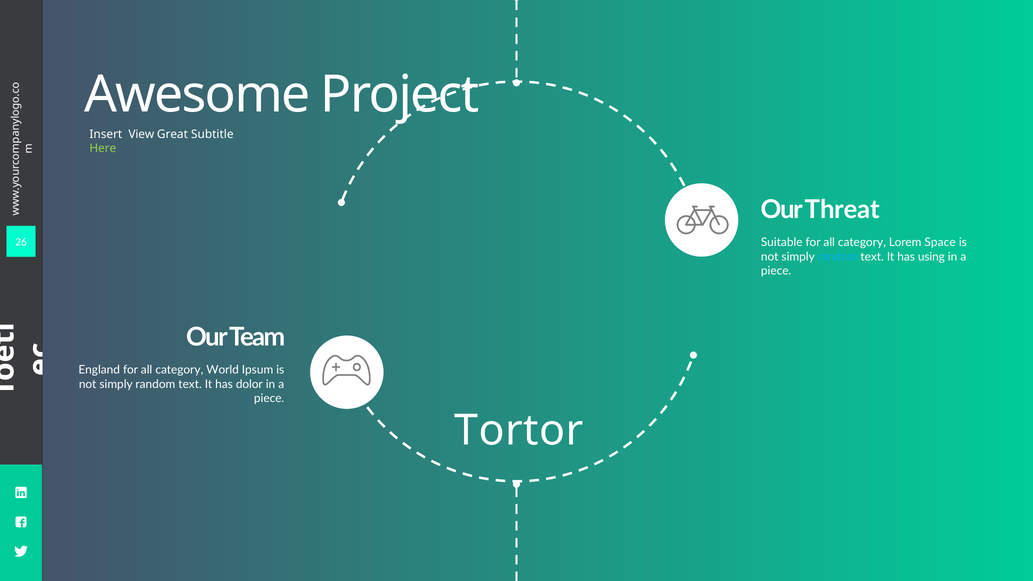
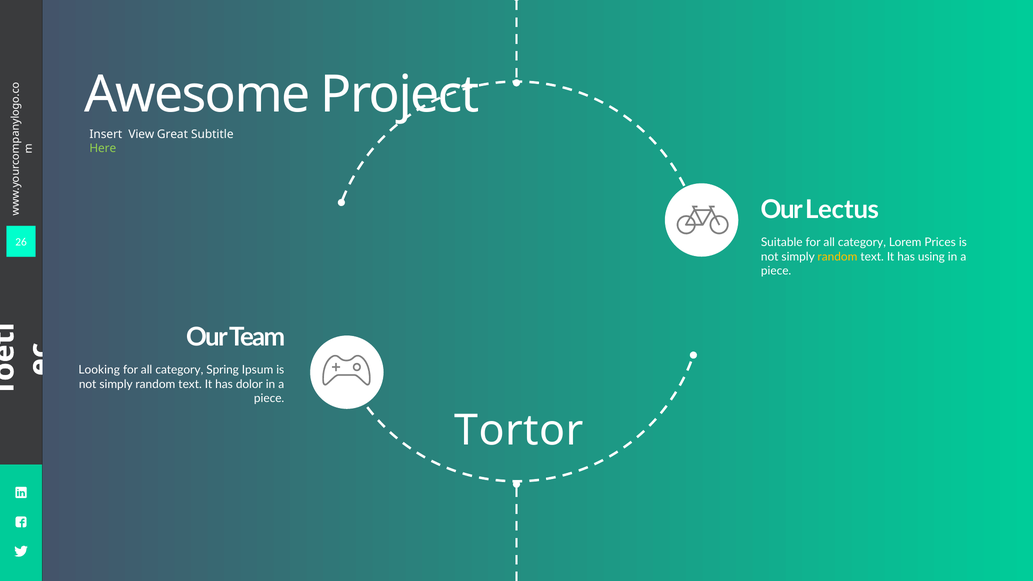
Threat: Threat -> Lectus (842, 210)
Space: Space -> Prices (940, 242)
random colour: light blue -> yellow (837, 257)
England: England -> Looking (99, 370)
World: World -> Spring (223, 370)
